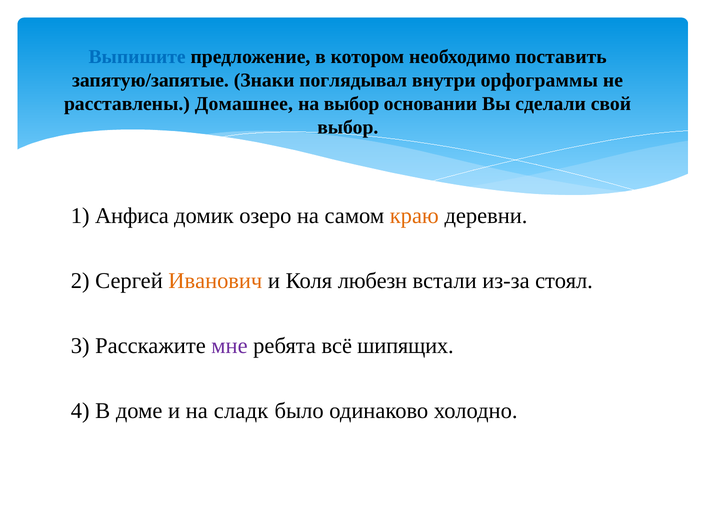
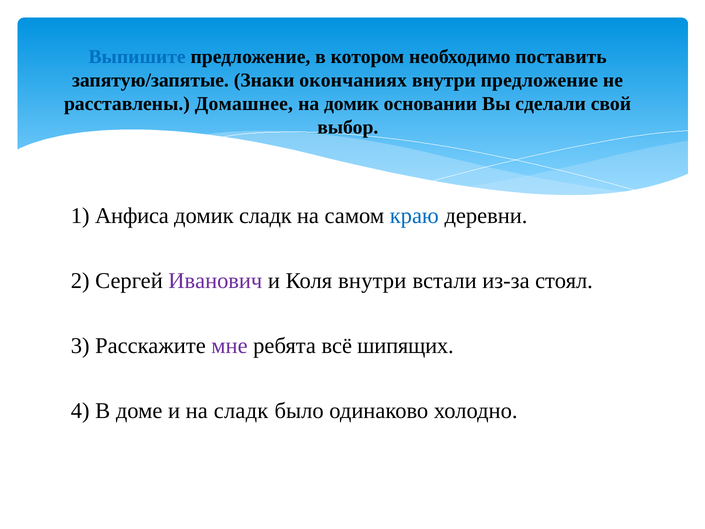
поглядывал: поглядывал -> окончаниях (353, 80)
внутри орфограммы: орфограммы -> предложение (539, 80)
на выбор: выбор -> домик (352, 104)
домик озеро: озеро -> сладк (265, 216)
краю colour: orange -> blue (414, 216)
Иванович colour: orange -> purple (215, 281)
Коля любезн: любезн -> внутри (372, 281)
